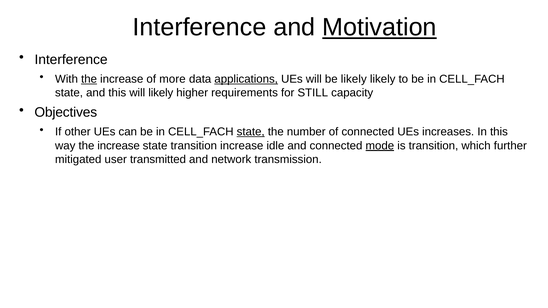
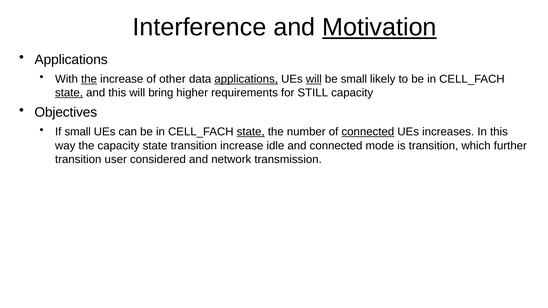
Interference: Interference -> Applications (71, 60)
more: more -> other (172, 79)
will underline: none -> present (314, 79)
be likely: likely -> small (354, 79)
state underline: none -> present (69, 93)
will likely: likely -> bring (161, 93)
If other: other -> small (78, 132)
connected underline: none -> present (368, 132)
way the increase: increase -> capacity (119, 146)
mode underline: present -> none (380, 146)
mitigated: mitigated -> transition (78, 159)
transmitted: transmitted -> considered (158, 159)
